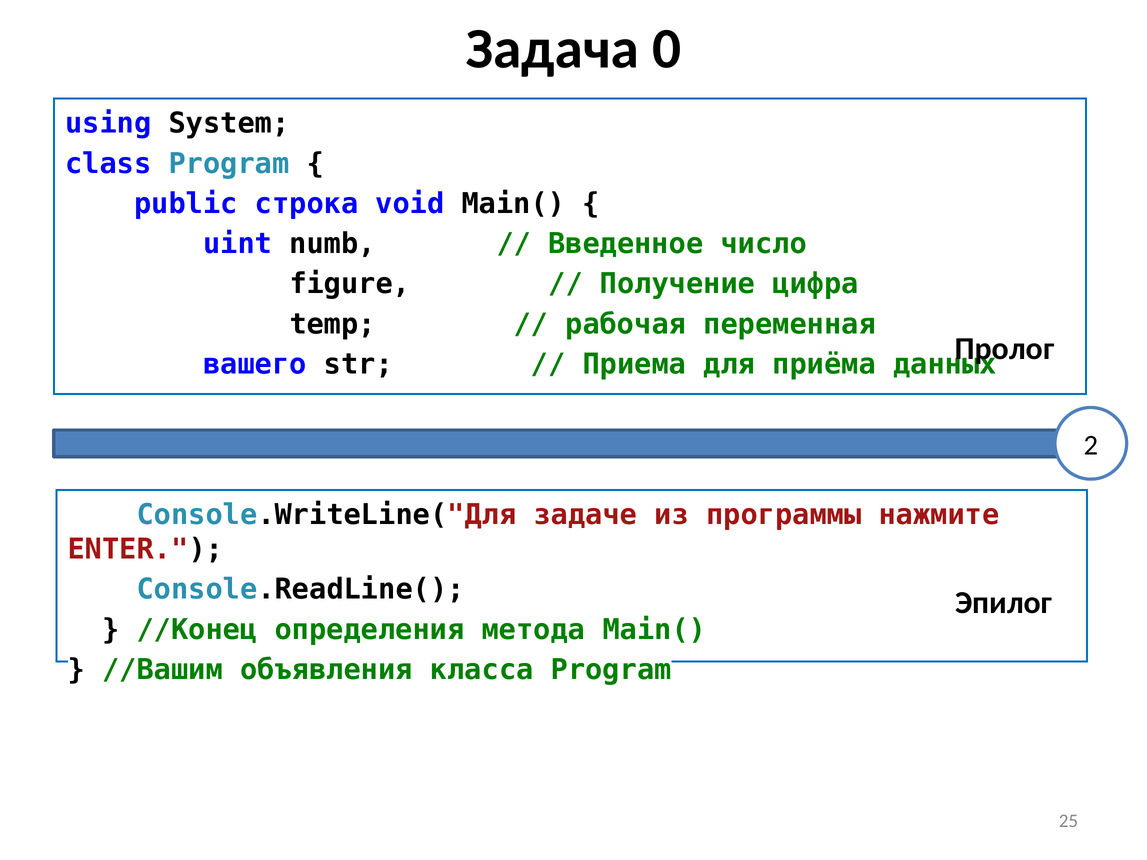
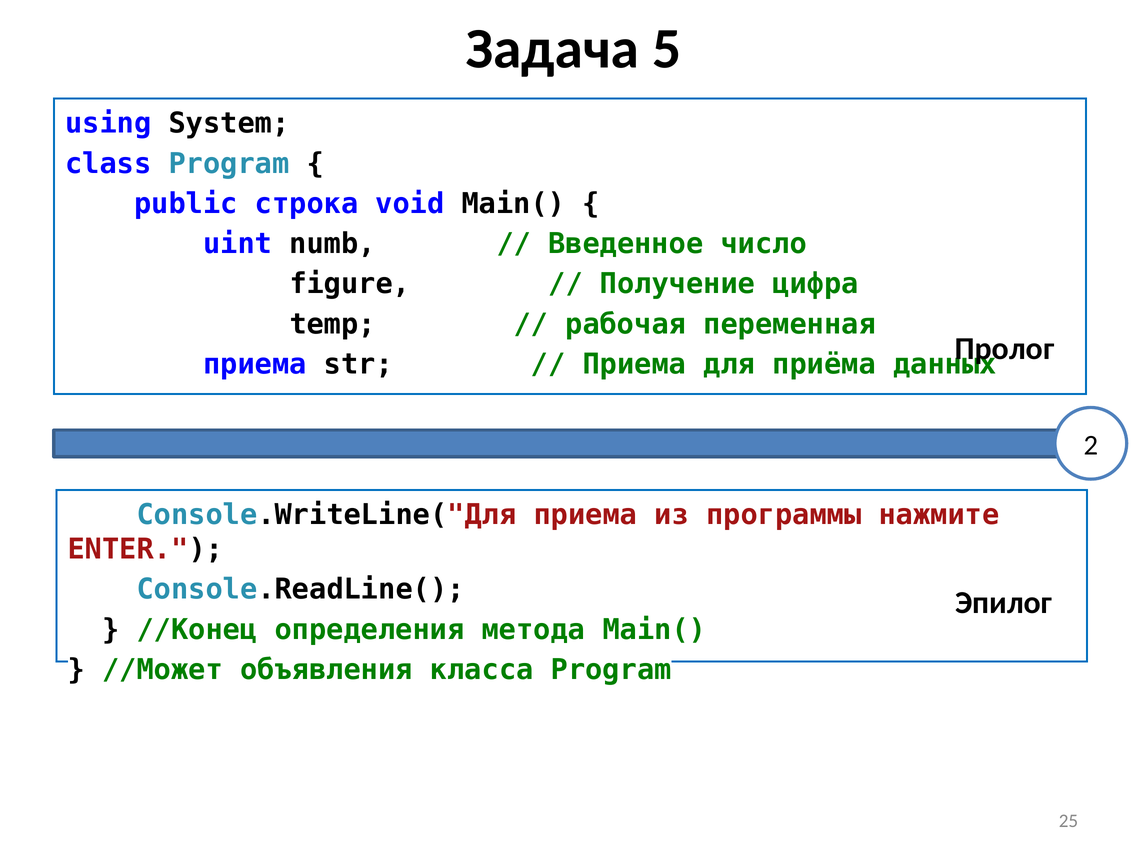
0: 0 -> 5 (667, 49)
вашего: вашего -> приема (255, 364)
Console.WriteLine("Для задаче: задаче -> приема (585, 515)
//Вашим: //Вашим -> //Может (163, 670)
